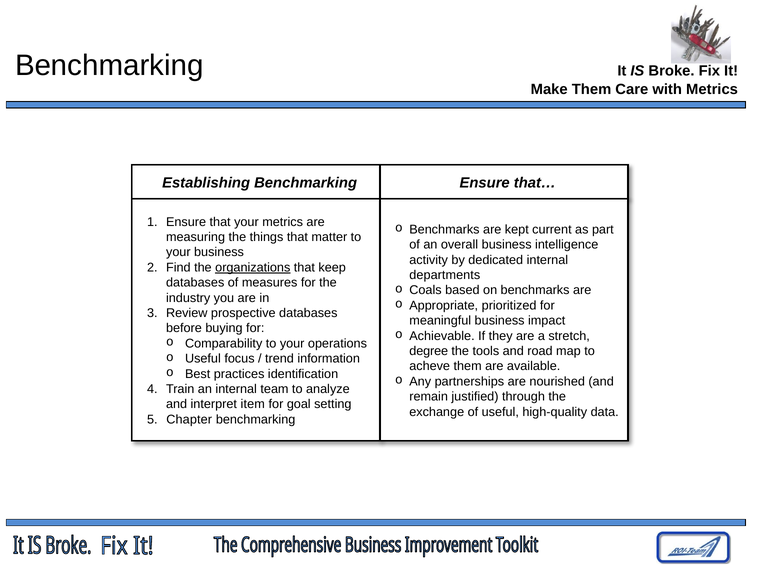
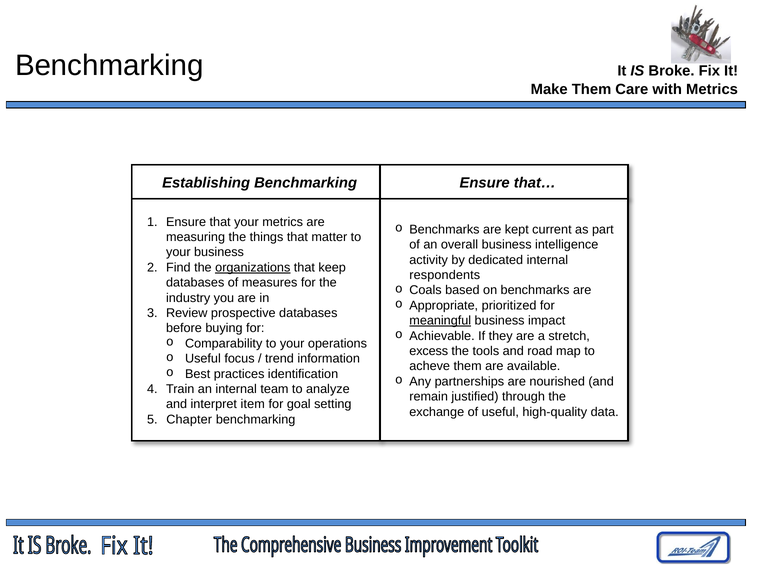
departments: departments -> respondents (445, 275)
meaningful underline: none -> present (440, 321)
degree: degree -> excess (429, 351)
